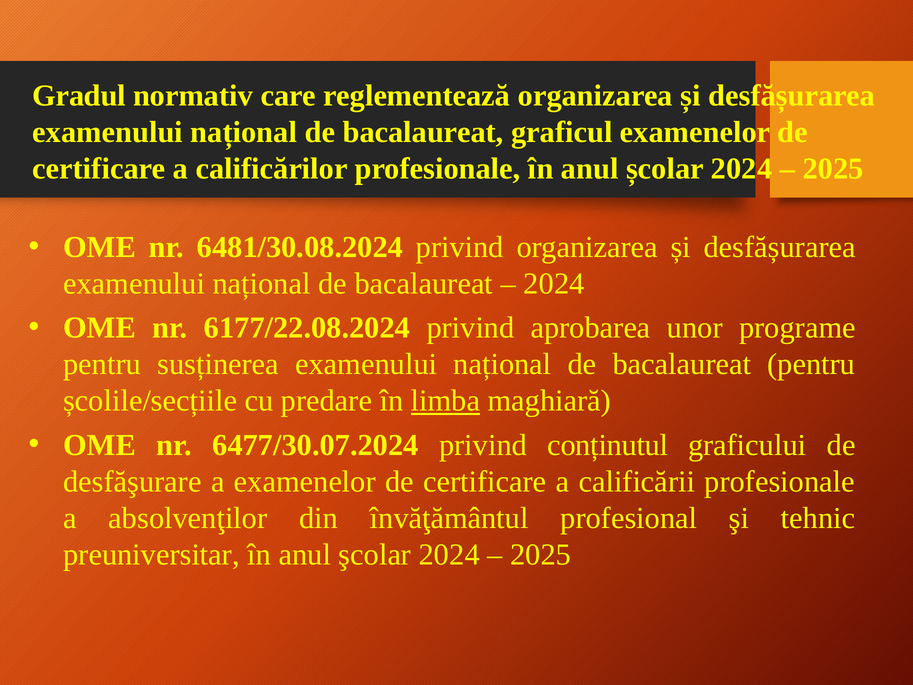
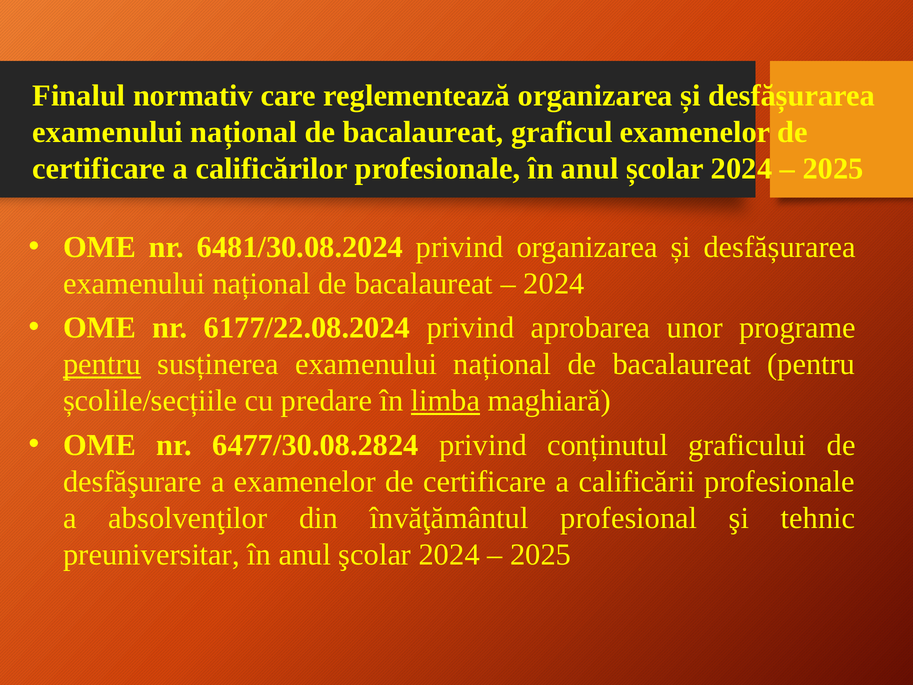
Gradul: Gradul -> Finalul (79, 96)
pentru underline: none -> present (102, 364)
6477/30.07.2024: 6477/30.07.2024 -> 6477/30.08.2824 (315, 445)
